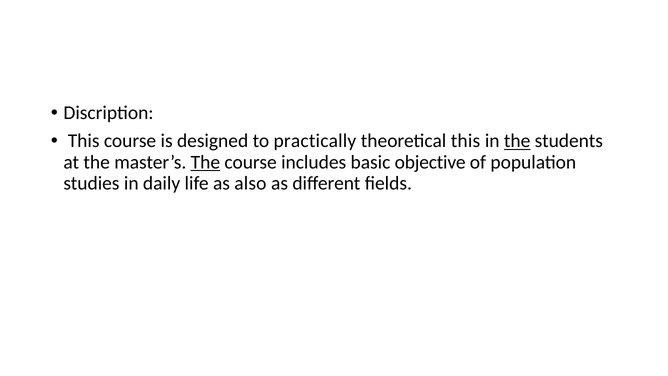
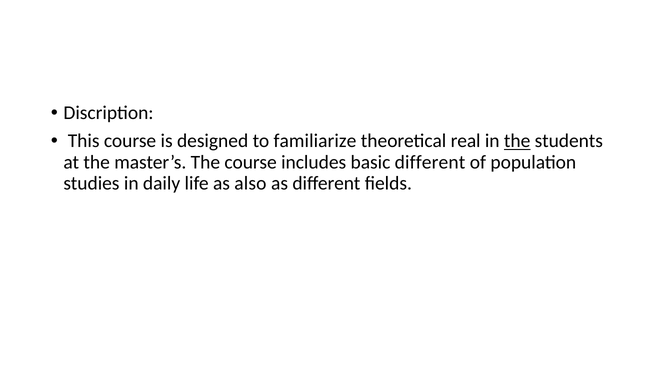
practically: practically -> familiarize (315, 141)
theoretical this: this -> real (466, 141)
The underline: present -> none (205, 162)
basic objective: objective -> different (430, 162)
